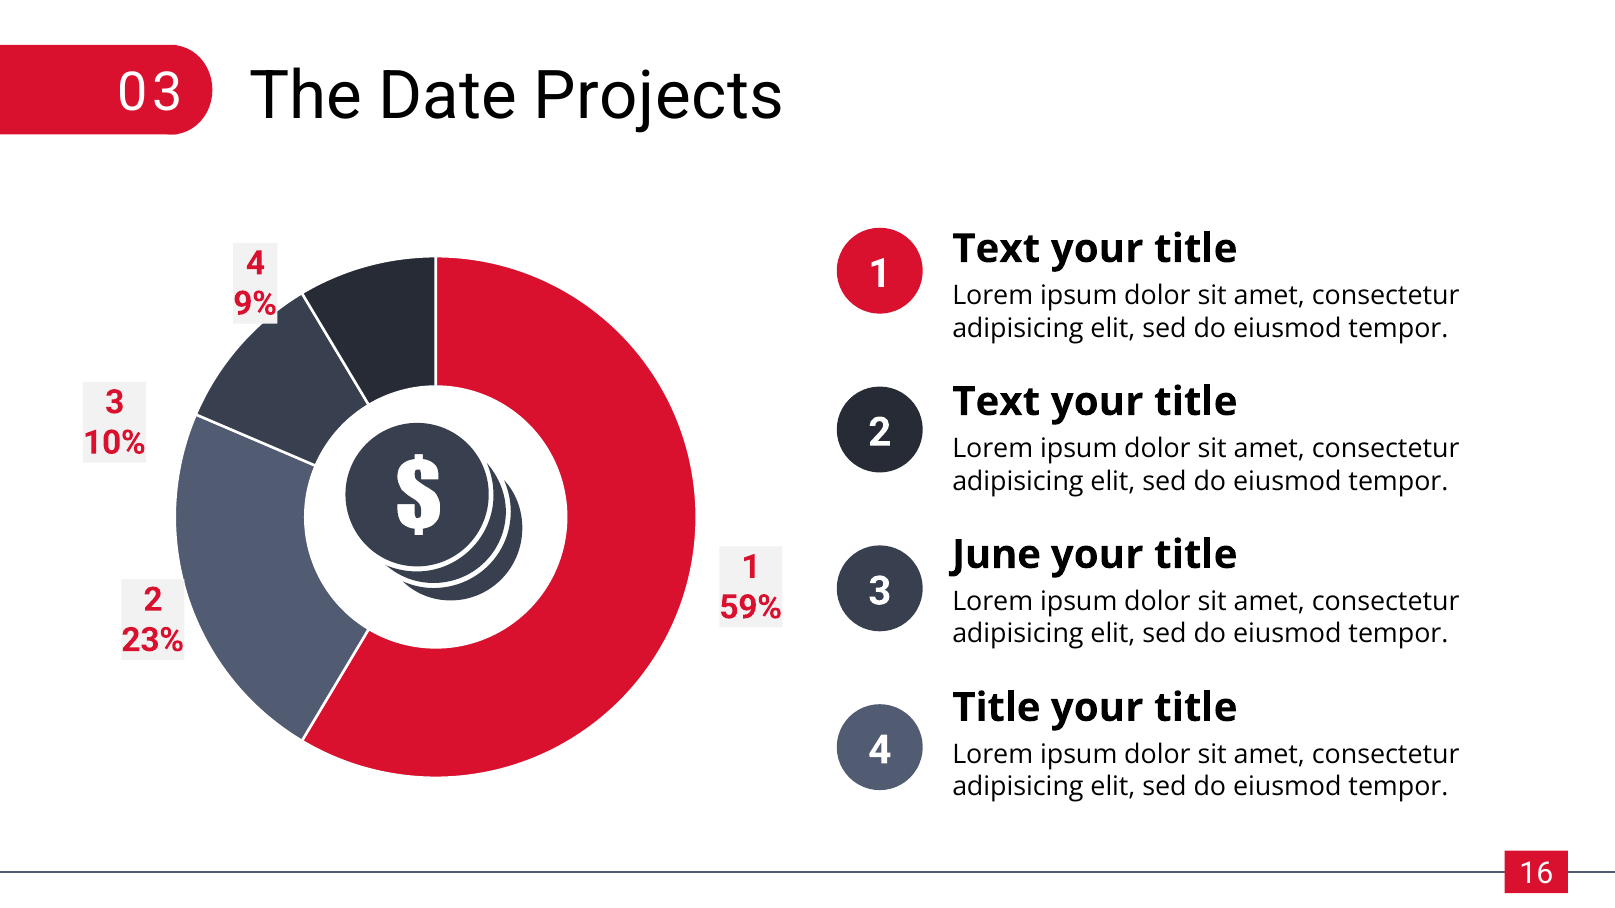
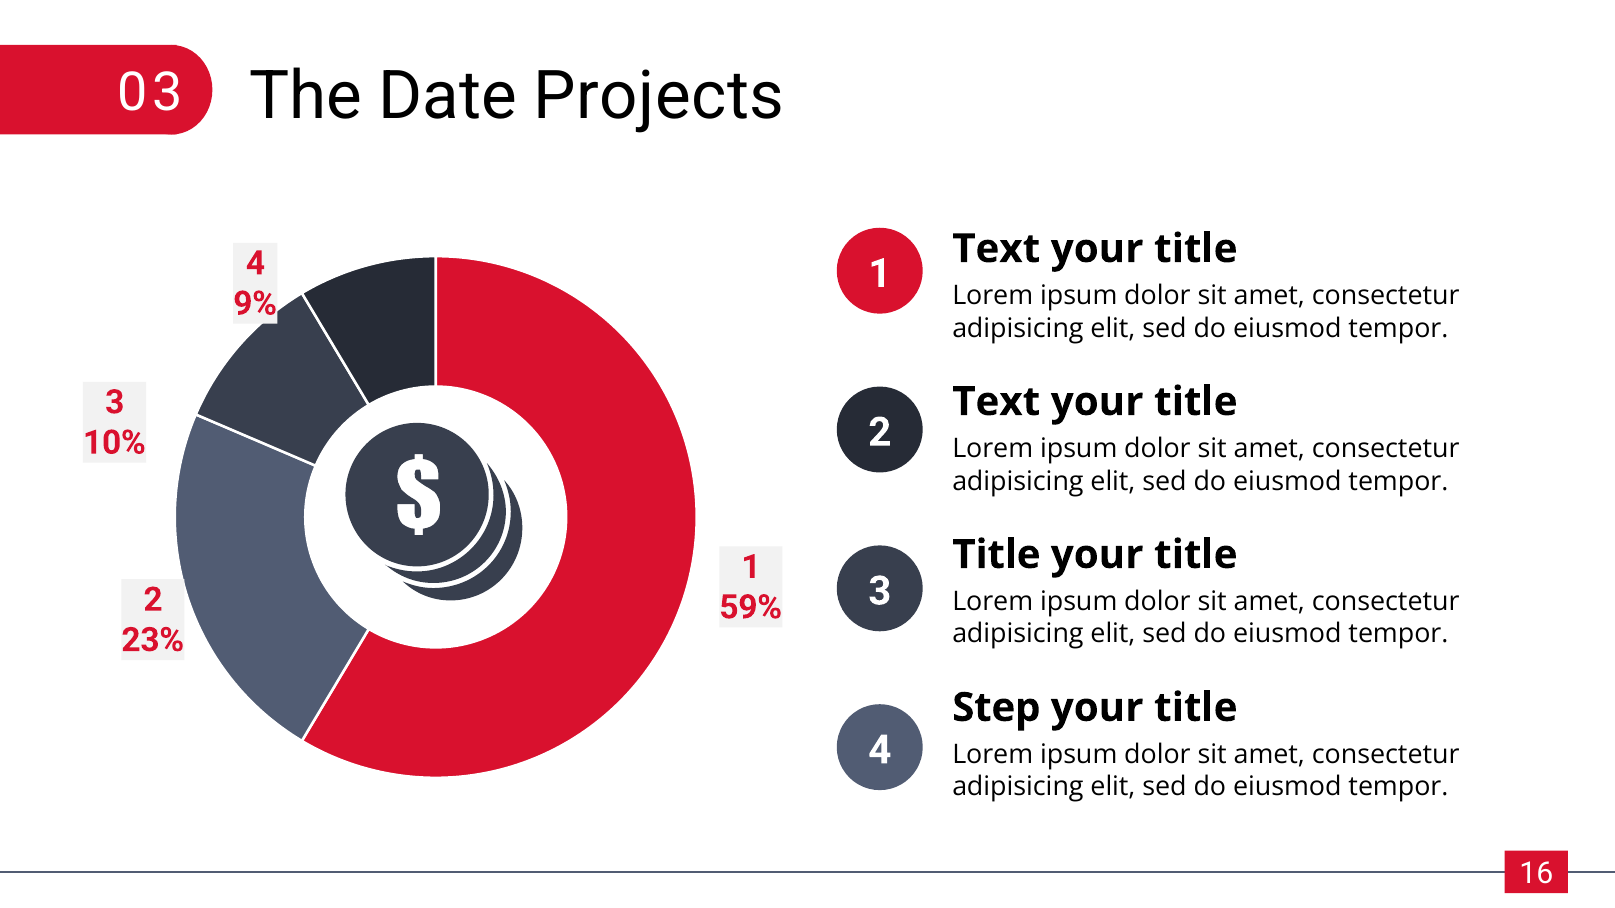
June: June -> Title (996, 555)
Title: Title -> Step (996, 708)
